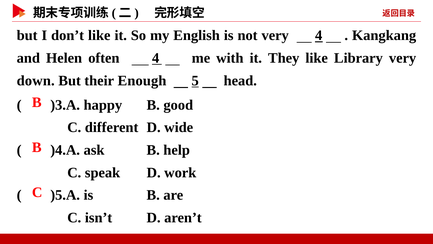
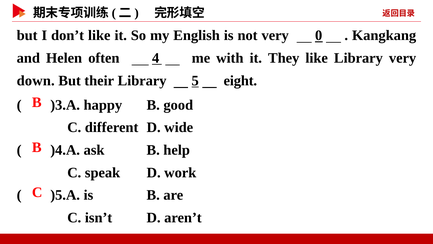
very 4: 4 -> 0 (319, 35)
their Enough: Enough -> Library (142, 80)
head: head -> eight (240, 80)
